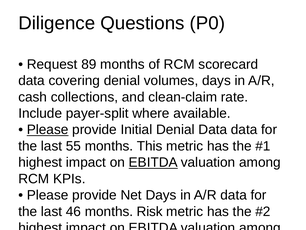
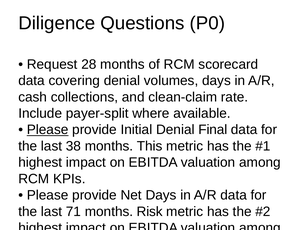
89: 89 -> 28 (89, 64)
Denial Data: Data -> Final (213, 129)
55: 55 -> 38 (73, 146)
EBITDA underline: present -> none (153, 162)
46: 46 -> 71 (73, 211)
